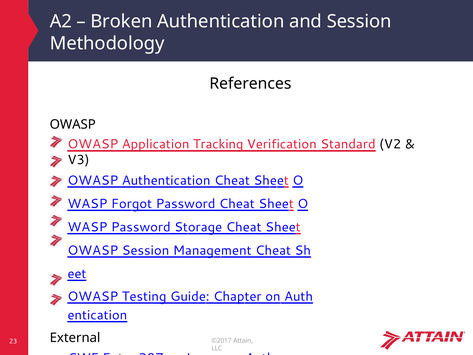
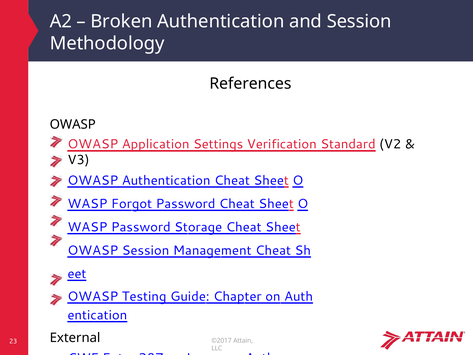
Tracking: Tracking -> Settings (218, 144)
